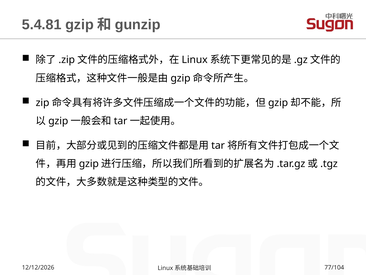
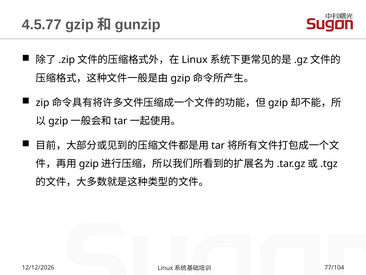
5.4.81: 5.4.81 -> 4.5.77 (42, 25)
